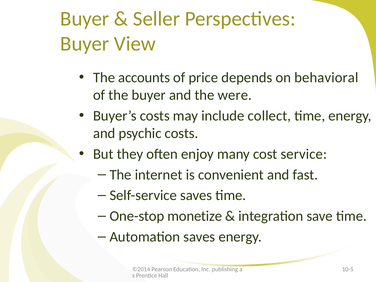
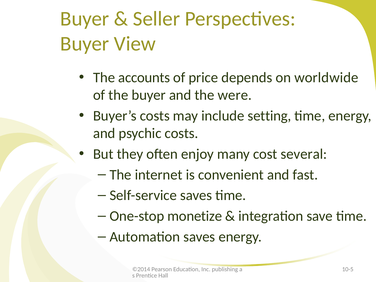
behavioral: behavioral -> worldwide (326, 77)
collect: collect -> setting (269, 116)
service: service -> several (304, 154)
